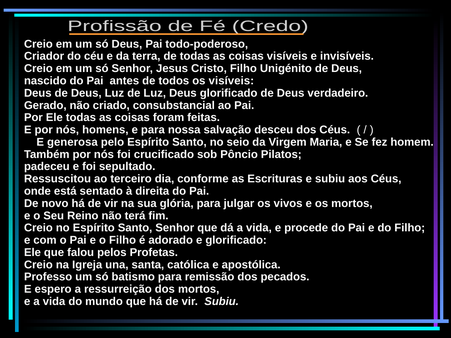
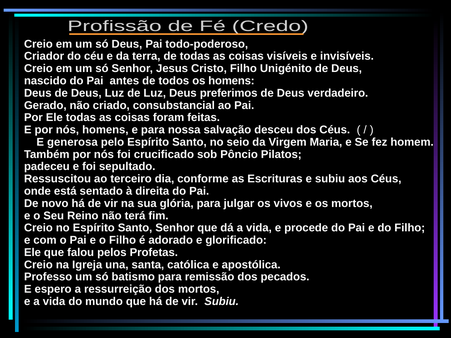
os visíveis: visíveis -> homens (231, 81)
Deus glorificado: glorificado -> preferimos (229, 93)
